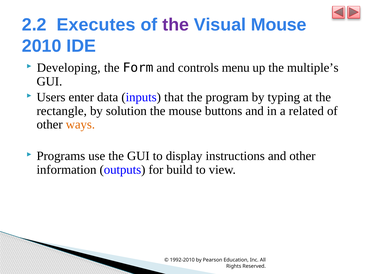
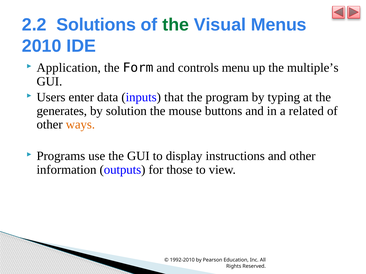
Executes: Executes -> Solutions (96, 25)
the colour: purple -> green (176, 25)
Visual Mouse: Mouse -> Menus (279, 25)
Developing: Developing -> Application (69, 68)
rectangle: rectangle -> generates (62, 111)
build: build -> those (180, 170)
